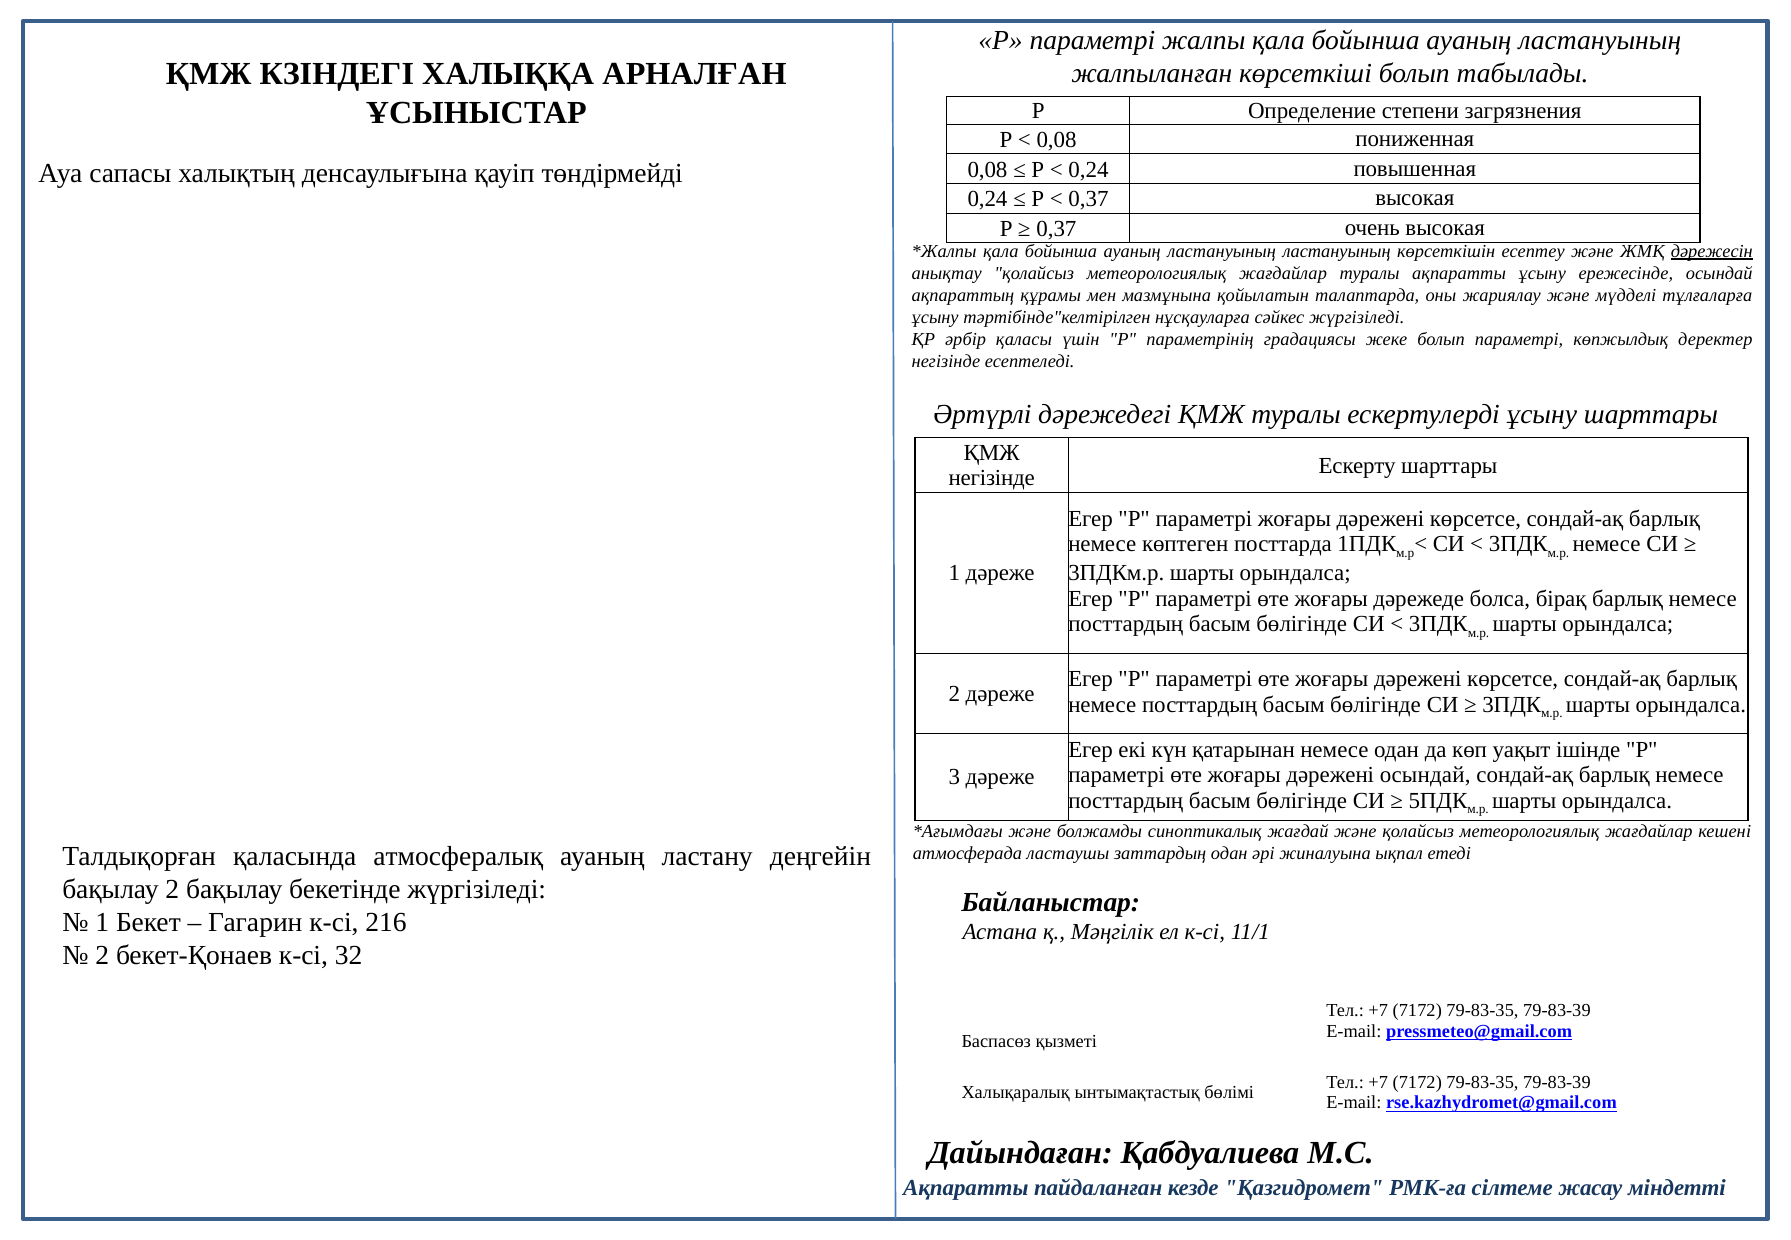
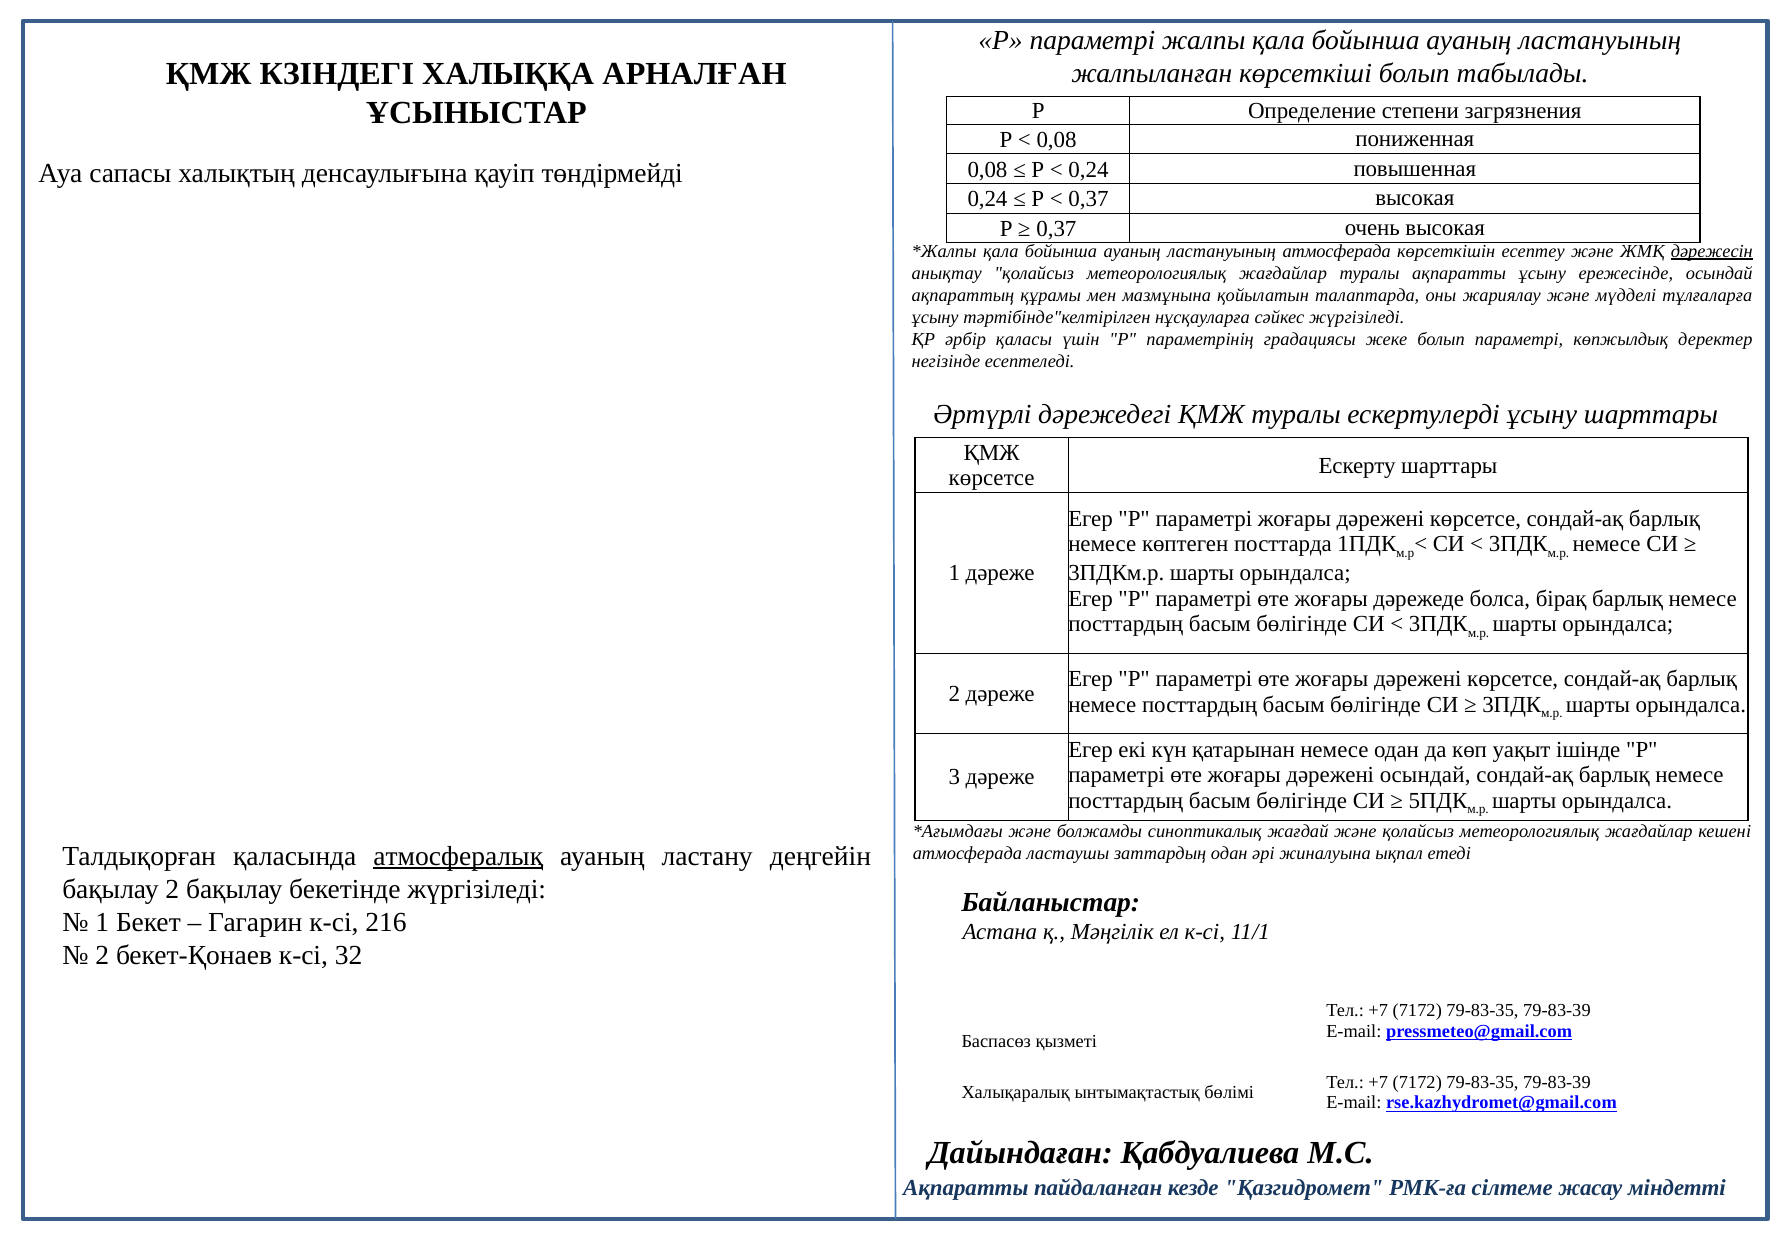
ластануының ластануының: ластануының -> атмосферада (1337, 251)
негізінде: негізінде -> көрсетсе (992, 478)
атмосфералық underline: none -> present (458, 856)
